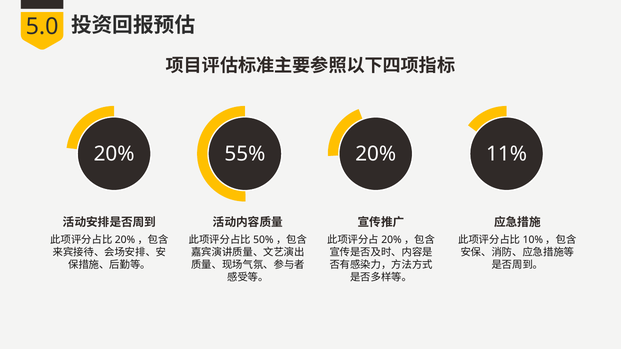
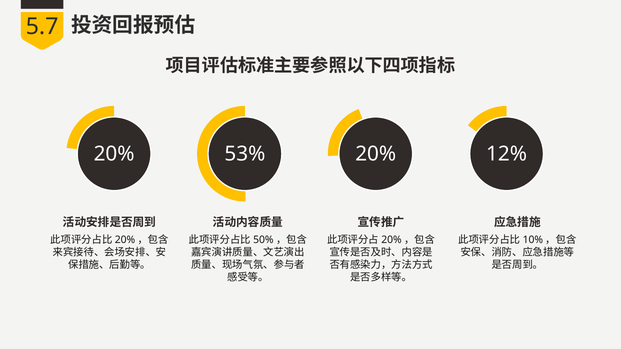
5.0: 5.0 -> 5.7 (42, 27)
55%: 55% -> 53% (245, 154)
11%: 11% -> 12% (507, 154)
